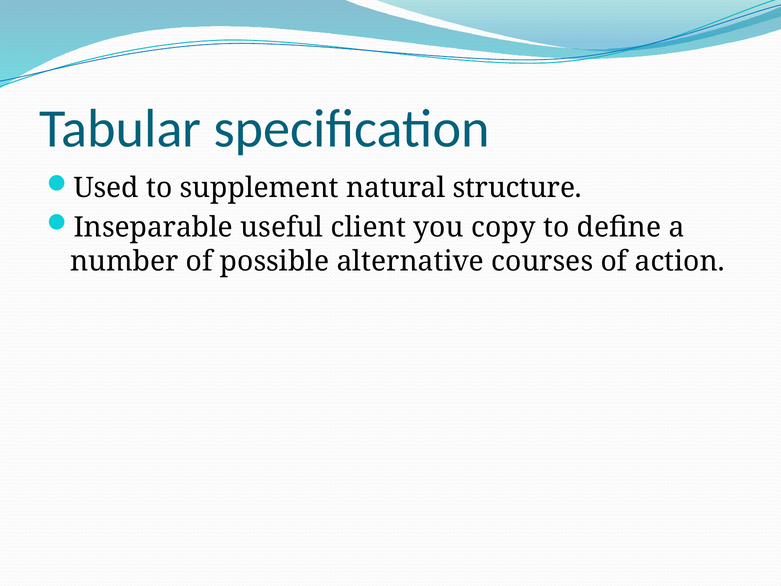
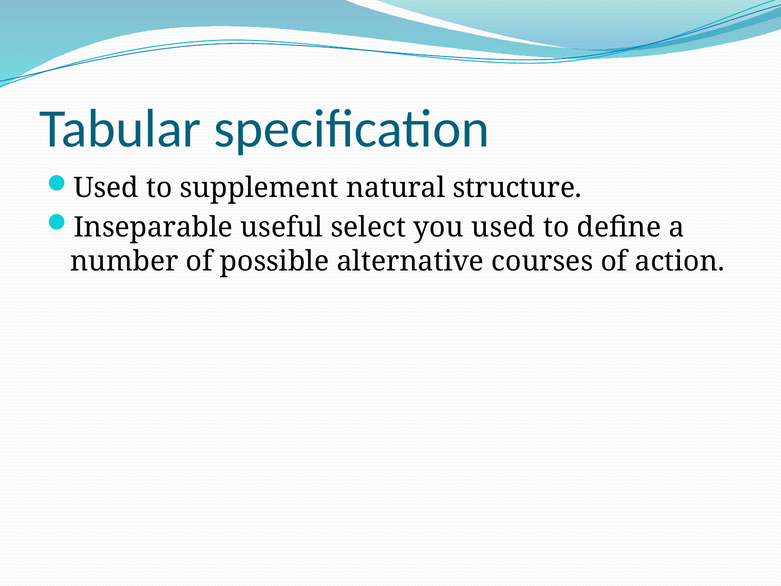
client: client -> select (368, 227)
you copy: copy -> used (503, 227)
